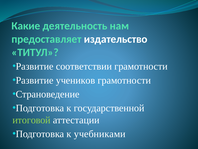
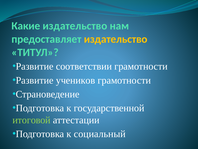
Какие деятельность: деятельность -> издательство (75, 26)
издательство colour: white -> yellow (116, 39)
учебниками: учебниками -> социальный (100, 133)
